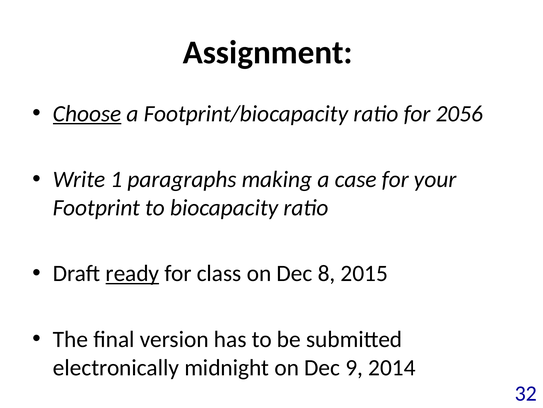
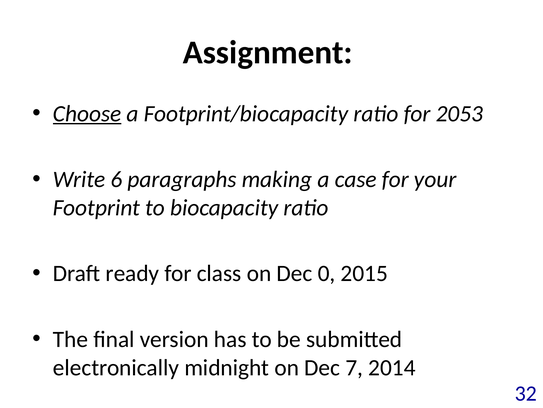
2056: 2056 -> 2053 (459, 113)
1: 1 -> 6 (116, 179)
ready underline: present -> none (132, 273)
8: 8 -> 0 (327, 273)
9: 9 -> 7 (354, 367)
